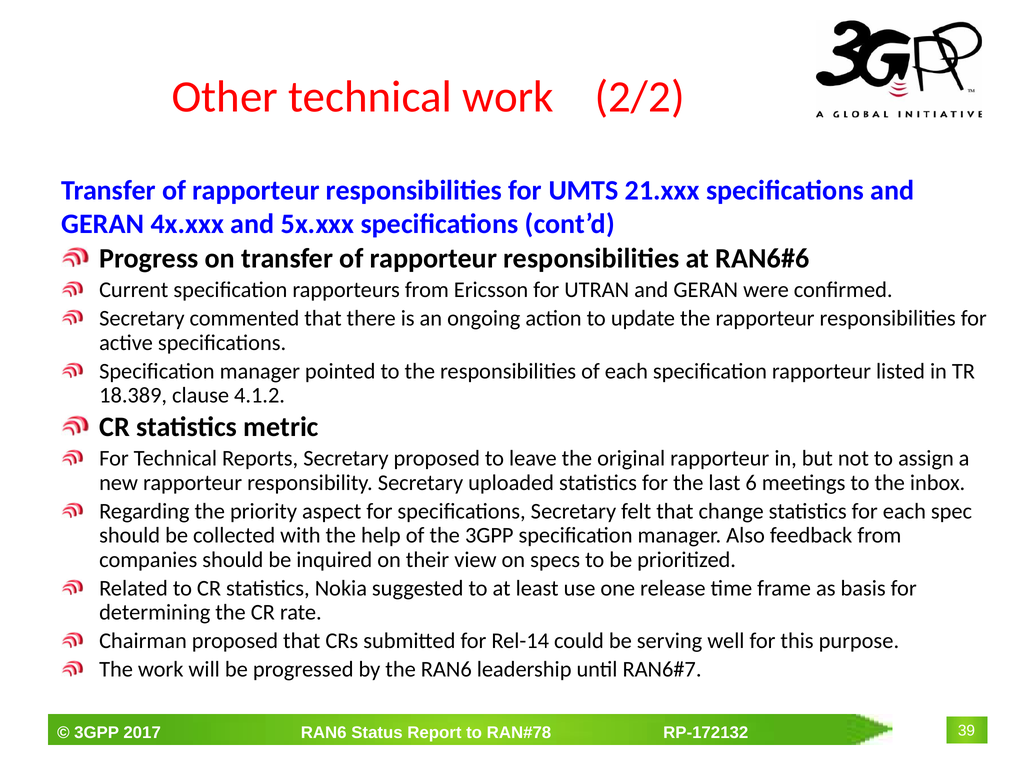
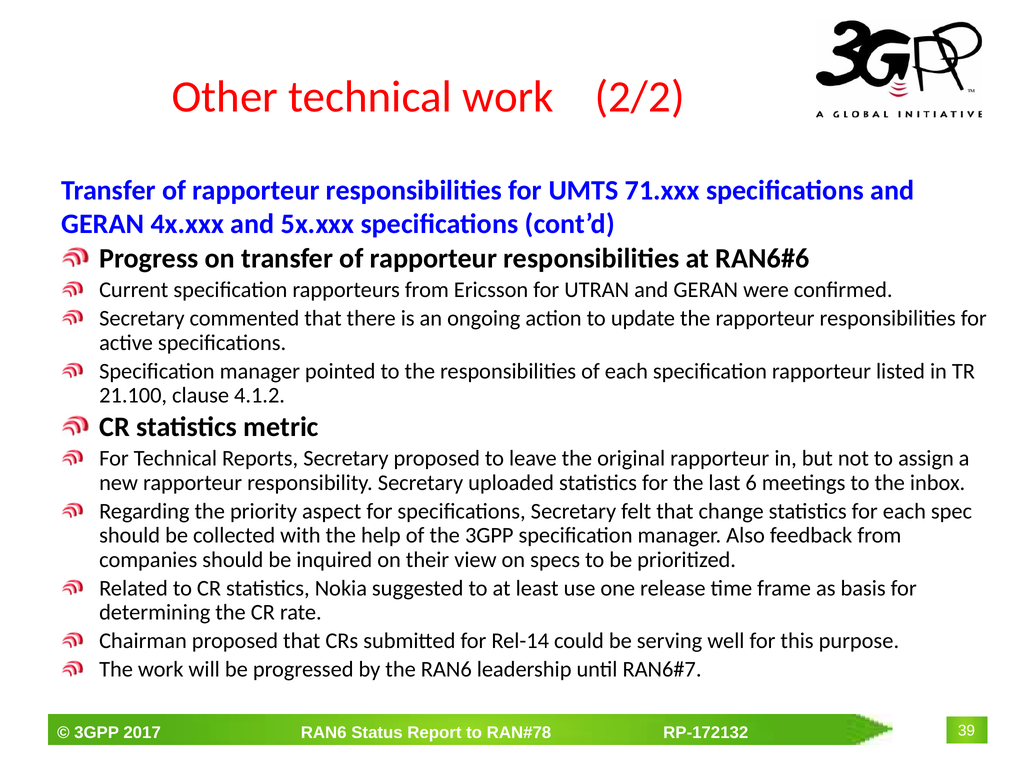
21.xxx: 21.xxx -> 71.xxx (662, 190)
18.389: 18.389 -> 21.100 (133, 395)
